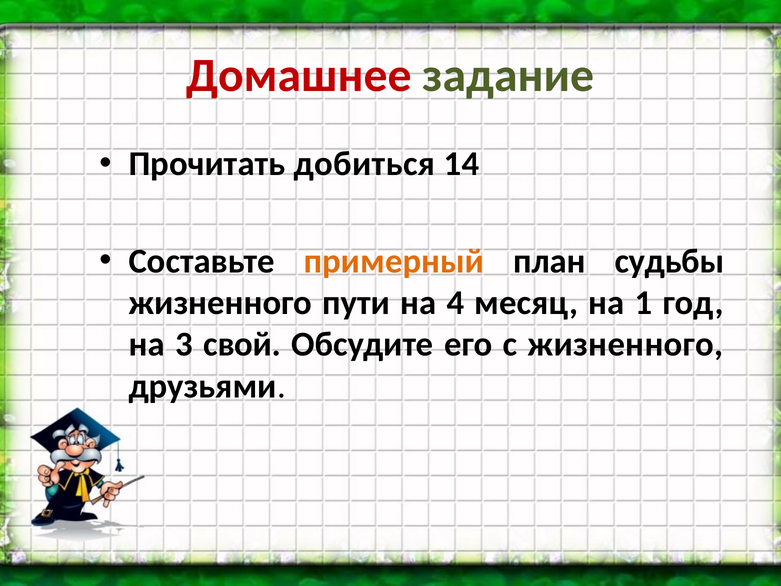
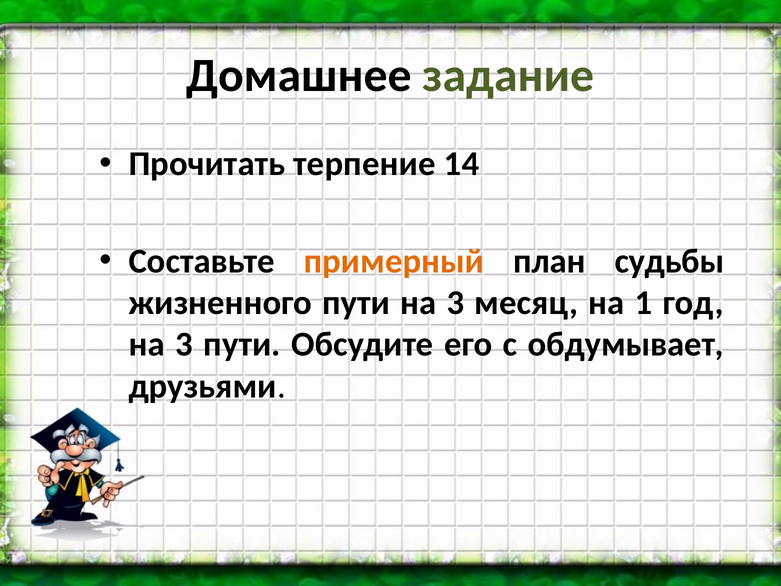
Домашнее colour: red -> black (299, 76)
добиться: добиться -> терпение (364, 164)
пути на 4: 4 -> 3 (455, 303)
3 свой: свой -> пути (242, 344)
с жизненного: жизненного -> обдумывает (626, 344)
